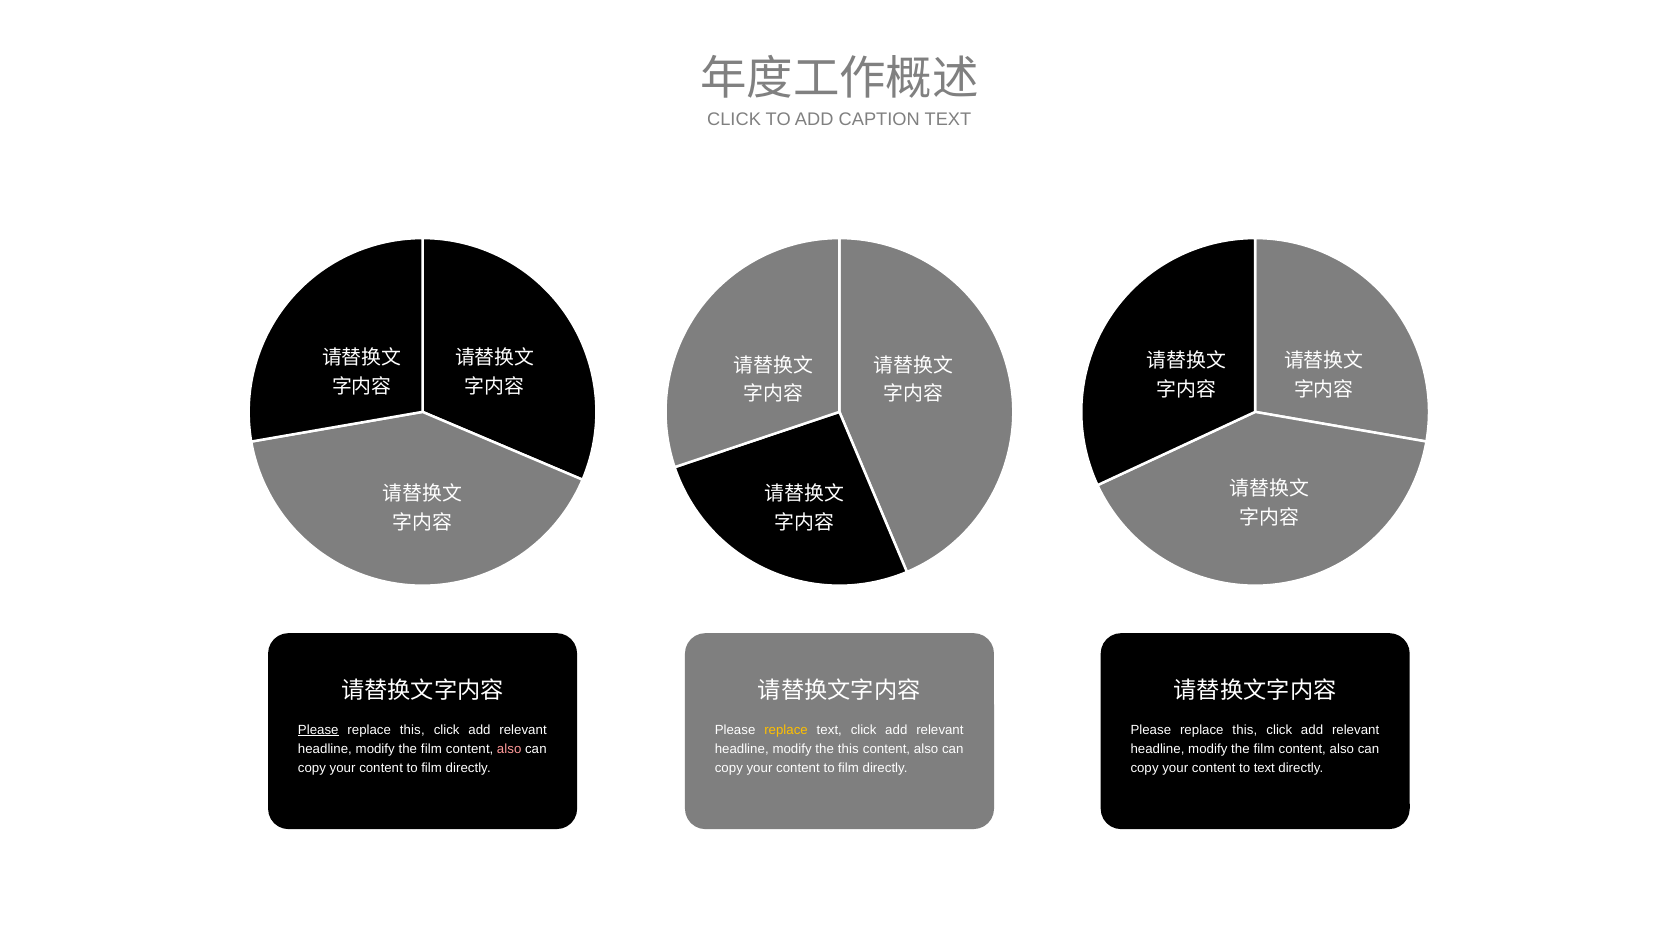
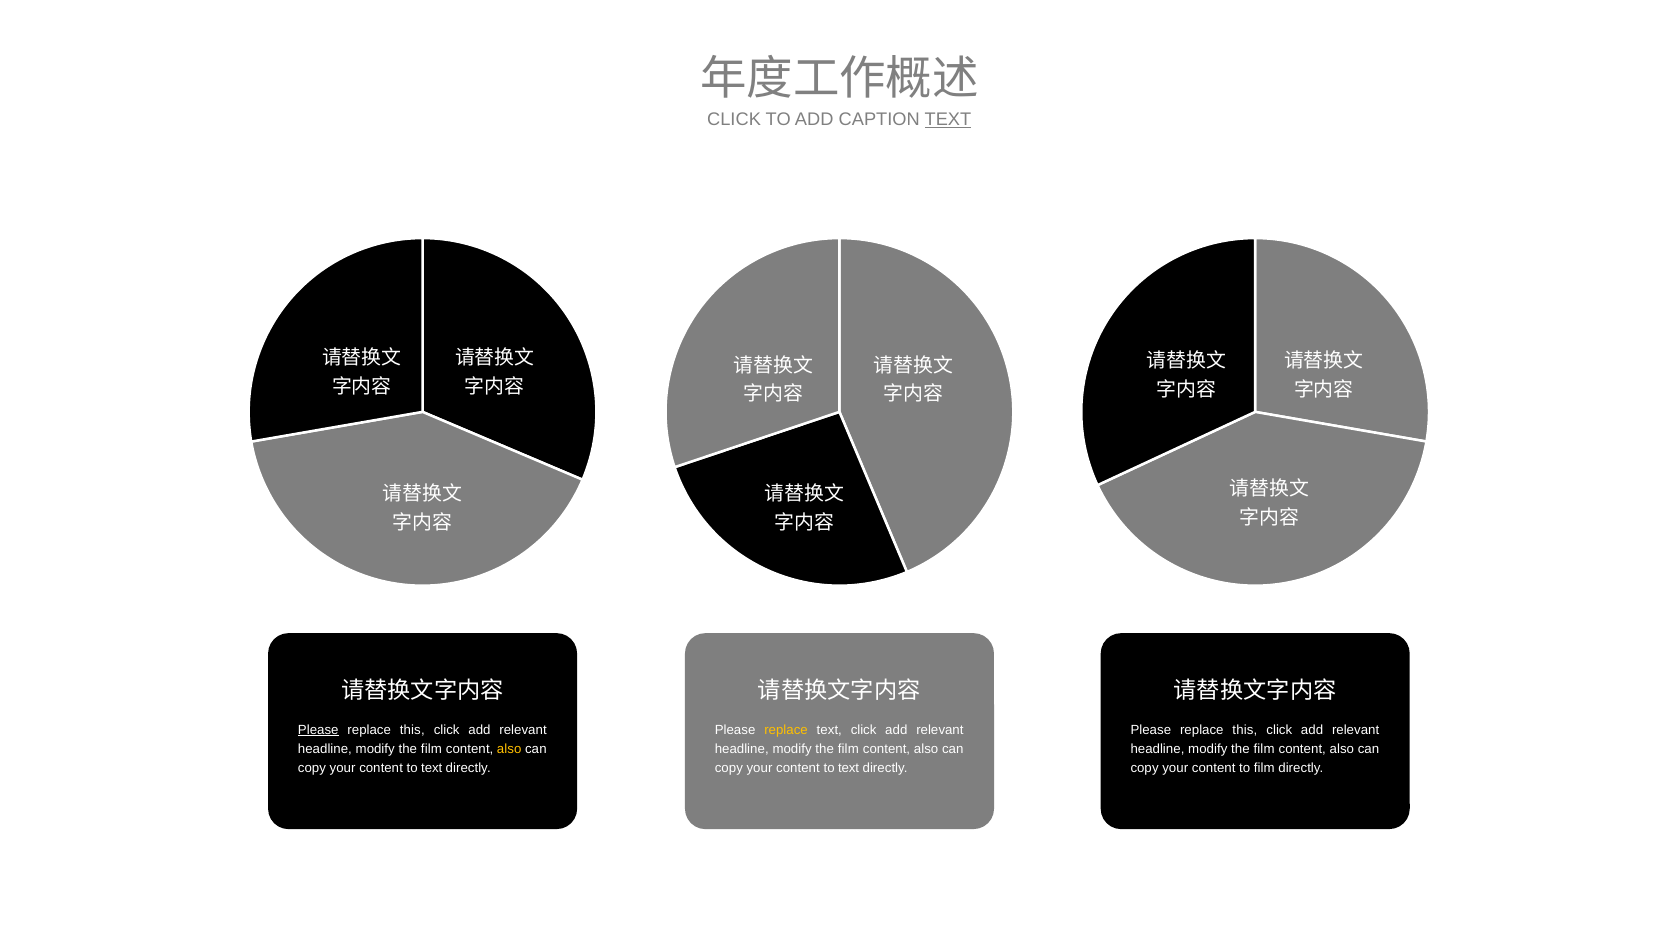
TEXT underline: none -> present (948, 120)
also colour: pink -> yellow (509, 749)
this: this -> film (848, 749)
film: film -> text (432, 768)
film: film -> text (849, 768)
to text: text -> film (1264, 768)
